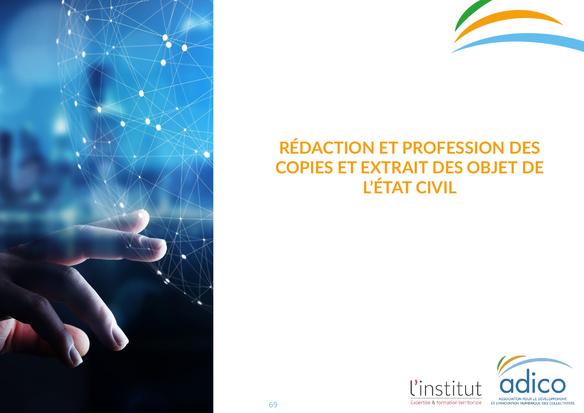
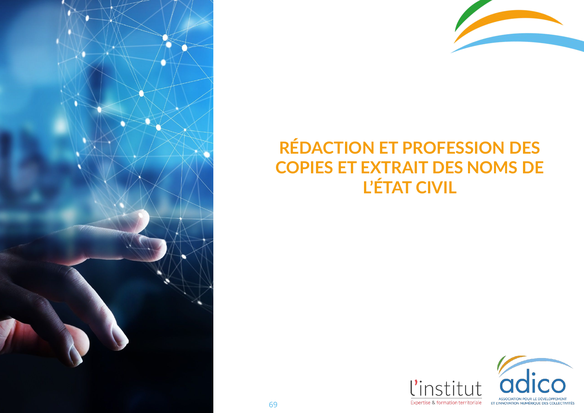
OBJET: OBJET -> NOMS (492, 168)
